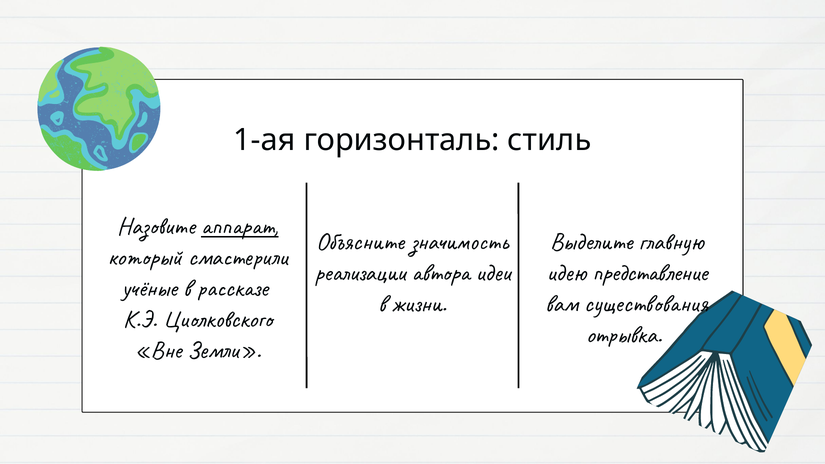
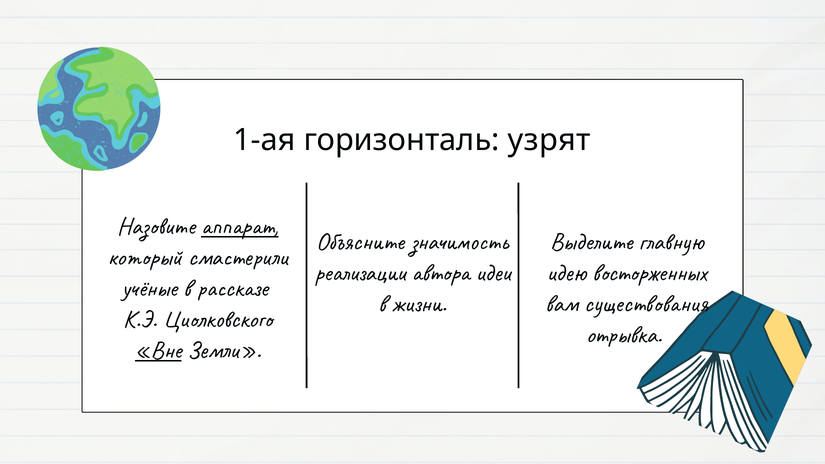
стиль: стиль -> узрят (549, 140)
представление: представление -> восторженных (650, 273)
Вне underline: none -> present (158, 350)
